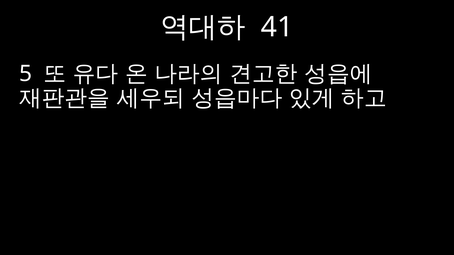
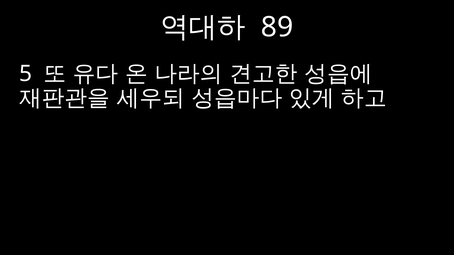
41: 41 -> 89 (277, 27)
